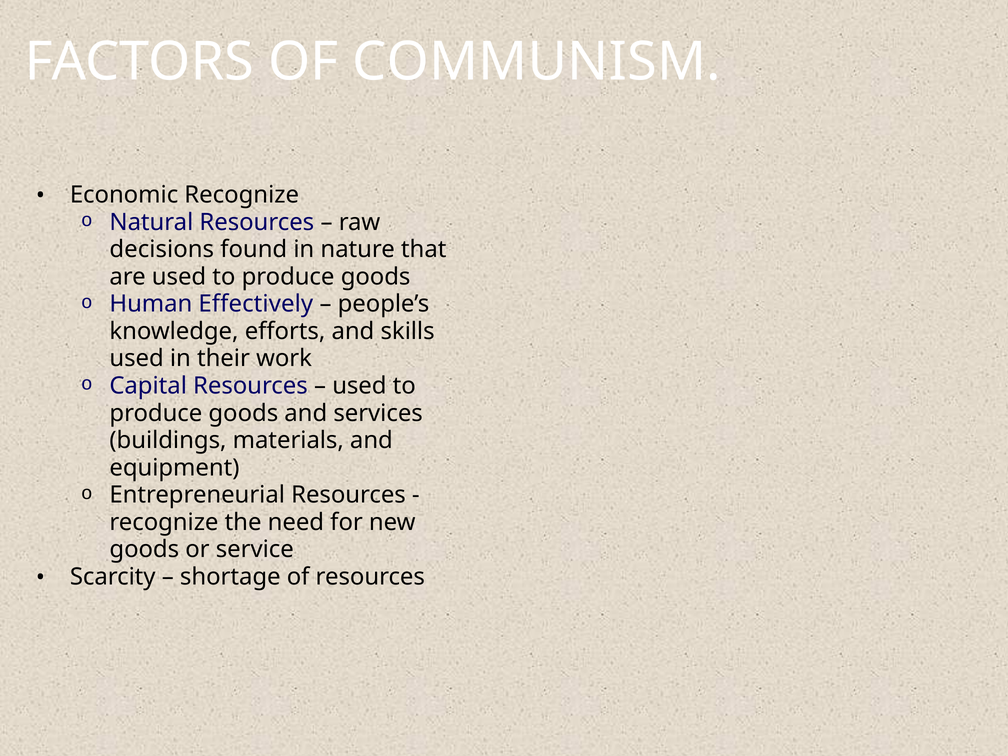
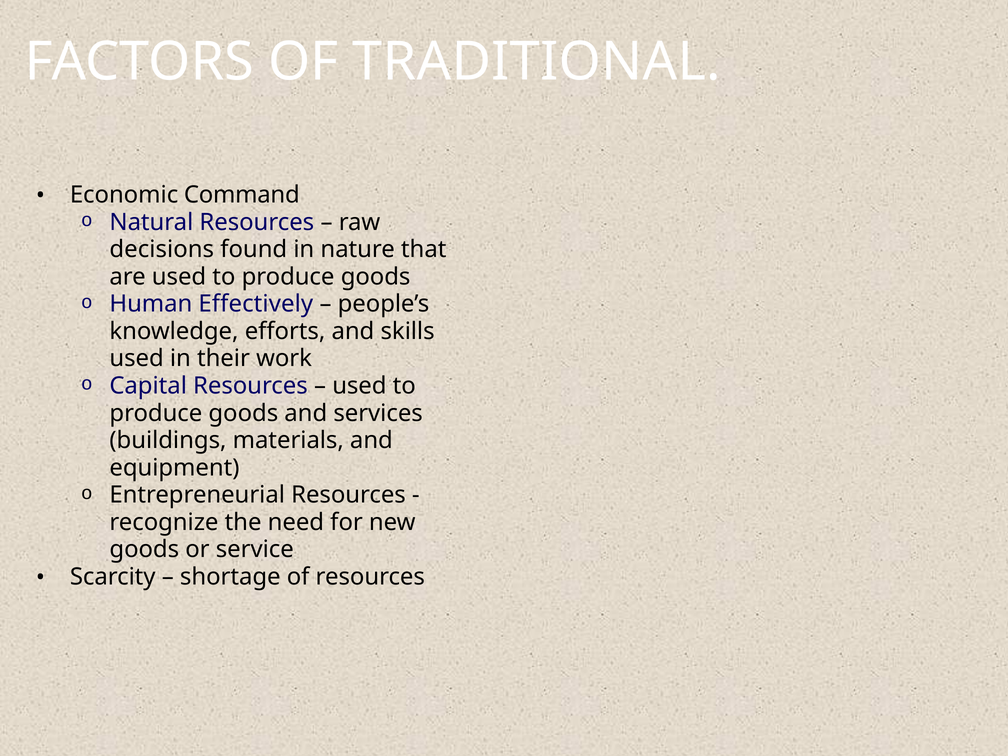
COMMUNISM: COMMUNISM -> TRADITIONAL (537, 62)
Economic Recognize: Recognize -> Command (242, 195)
